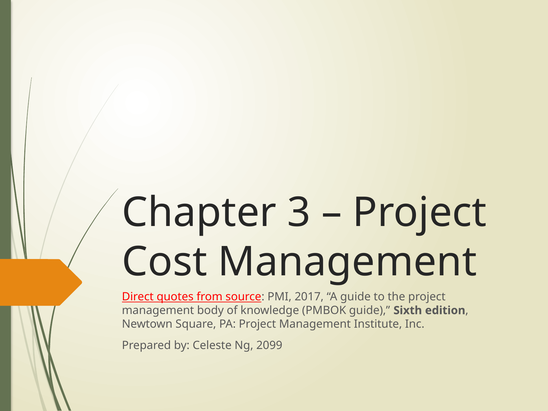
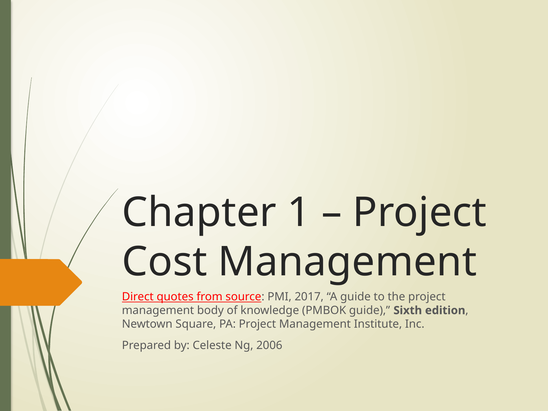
3: 3 -> 1 (299, 212)
2099: 2099 -> 2006 (269, 345)
